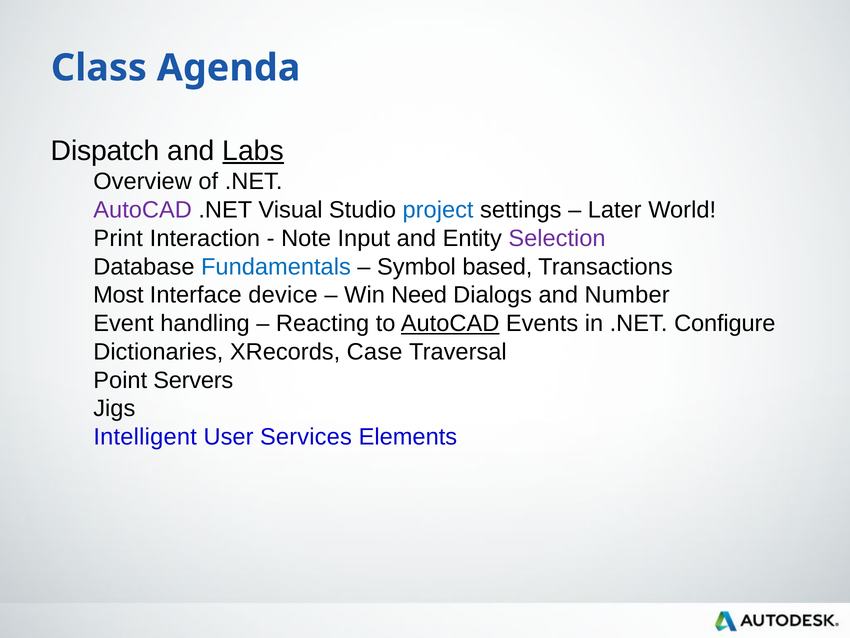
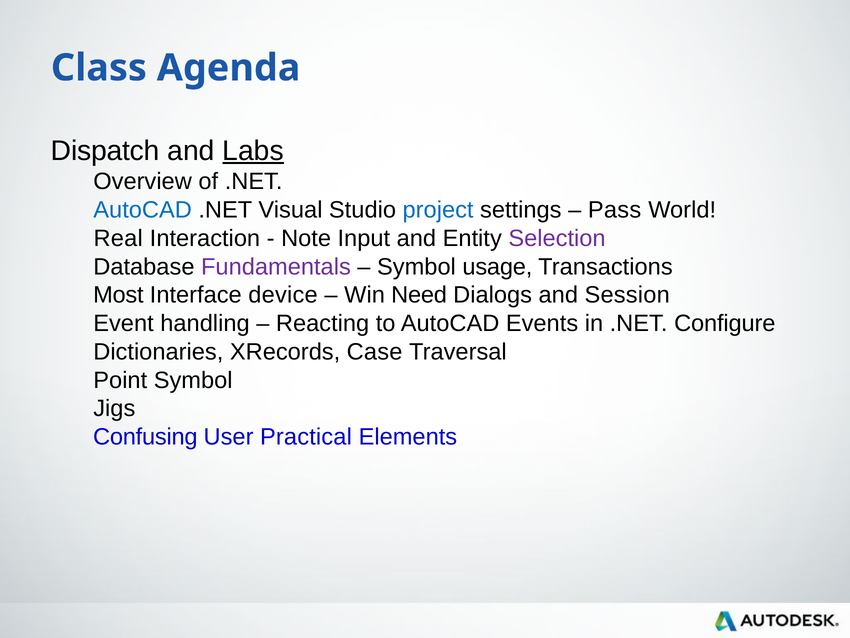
AutoCAD colour: purple -> blue (143, 210)
Later: Later -> Pass (615, 210)
Print: Print -> Real (118, 238)
Fundamentals colour: blue -> purple (276, 267)
based: based -> usage (497, 267)
Number: Number -> Session (627, 295)
AutoCAD underline: present -> none (450, 323)
Point Servers: Servers -> Symbol (193, 380)
Intelligent: Intelligent -> Confusing (145, 437)
Services: Services -> Practical (306, 437)
